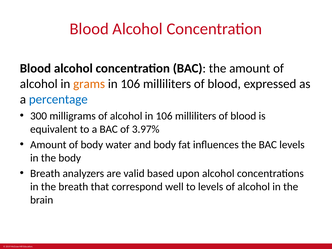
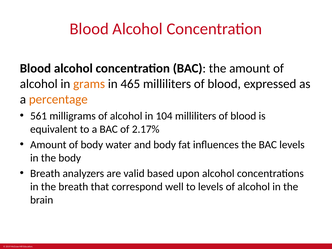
106: 106 -> 465 (130, 84)
percentage colour: blue -> orange (58, 99)
300: 300 -> 561 (39, 116)
alcohol in 106: 106 -> 104 (164, 116)
3.97%: 3.97% -> 2.17% (146, 129)
